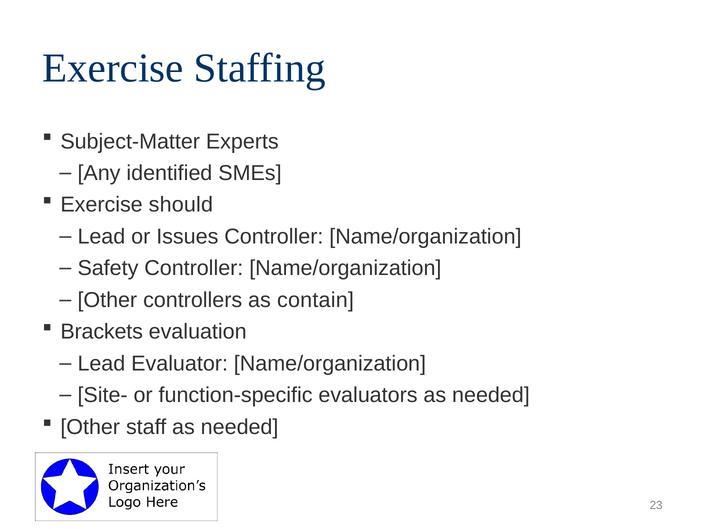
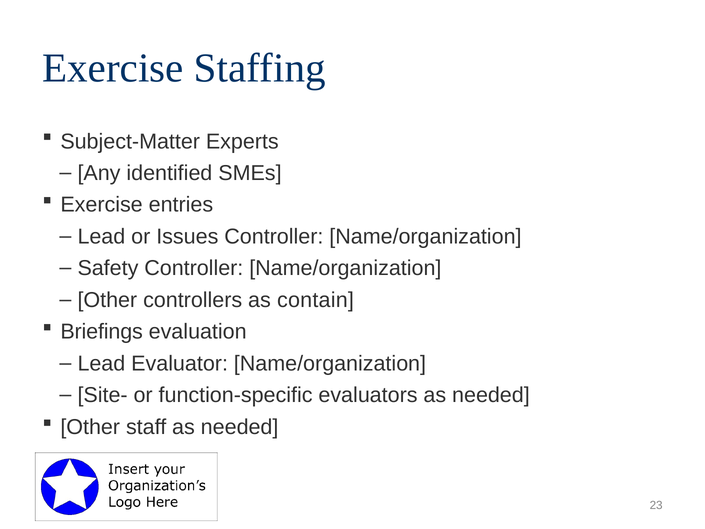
should: should -> entries (181, 205)
Brackets: Brackets -> Briefings (102, 332)
